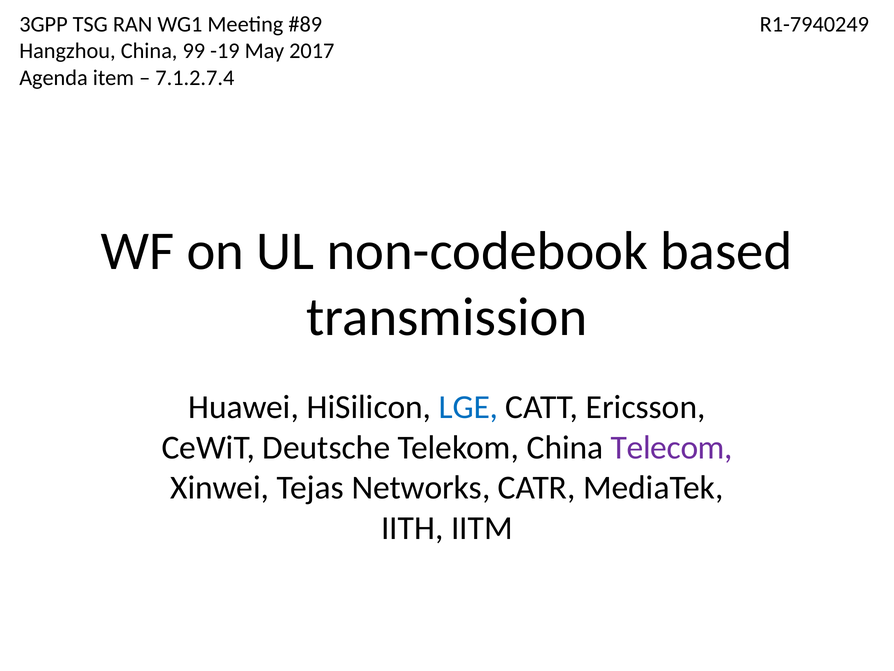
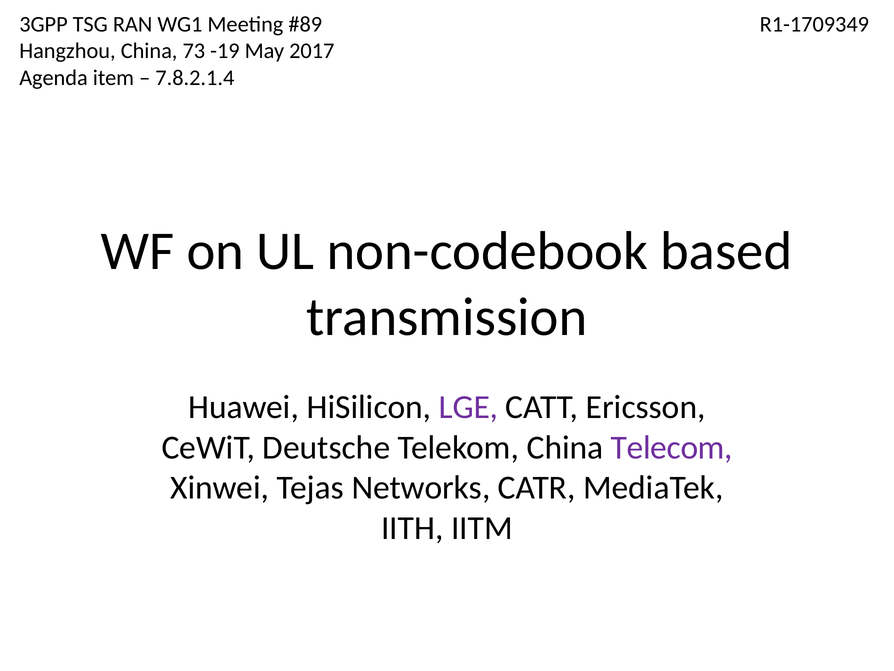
R1-7940249: R1-7940249 -> R1-1709349 (814, 24)
99: 99 -> 73 (194, 51)
7.1.2.7.4: 7.1.2.7.4 -> 7.8.2.1.4 (195, 78)
LGE colour: blue -> purple (468, 407)
